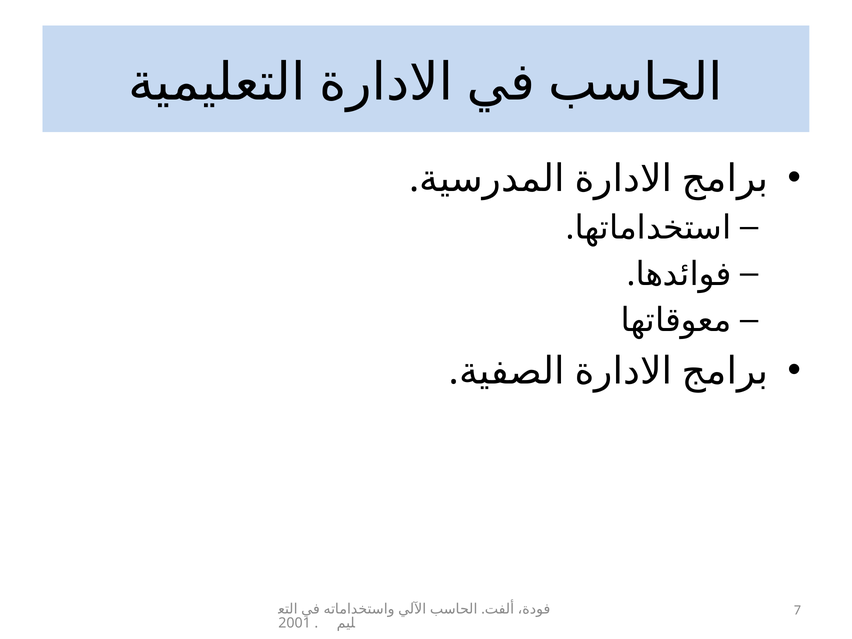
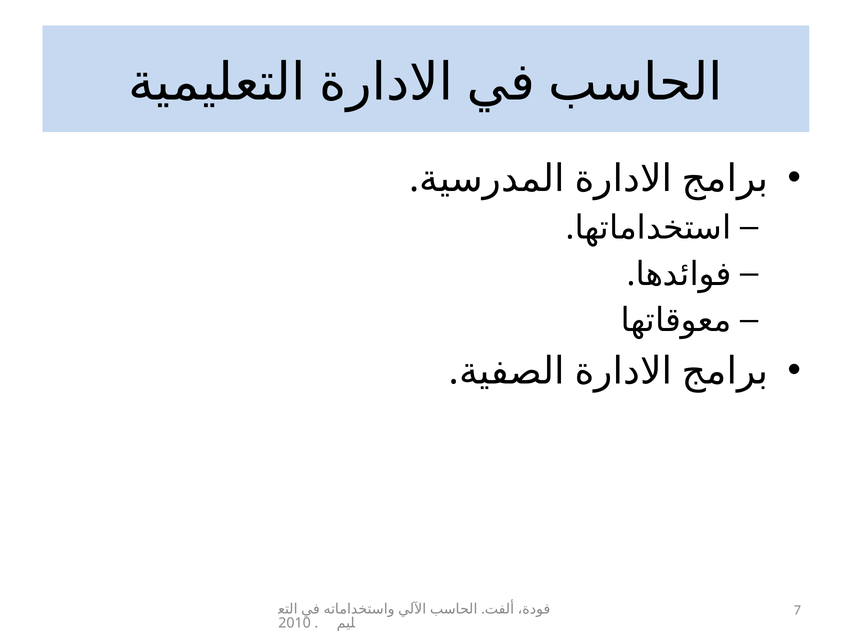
2001: 2001 -> 2010 (295, 623)
